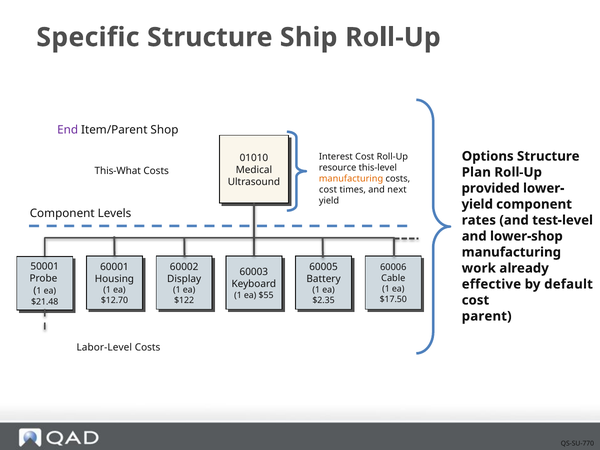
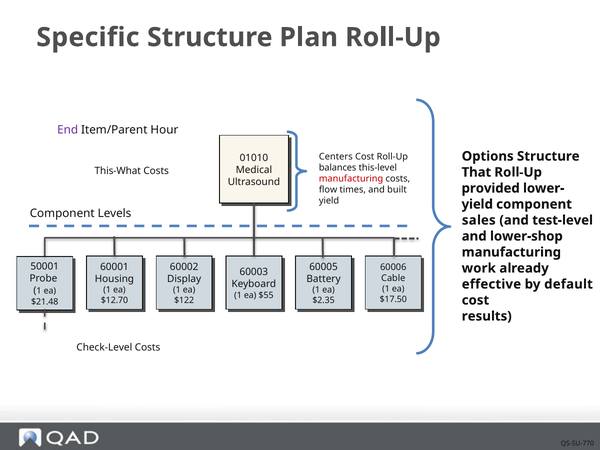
Ship: Ship -> Plan (309, 37)
Shop: Shop -> Hour (164, 130)
Interest: Interest -> Centers (336, 157)
resource: resource -> balances (338, 168)
Plan: Plan -> That (476, 172)
manufacturing colour: orange -> red (351, 179)
cost: cost -> flow (328, 190)
next: next -> built (397, 190)
rates: rates -> sales (479, 220)
parent: parent -> results (487, 316)
Labor-Level: Labor-Level -> Check-Level (104, 348)
